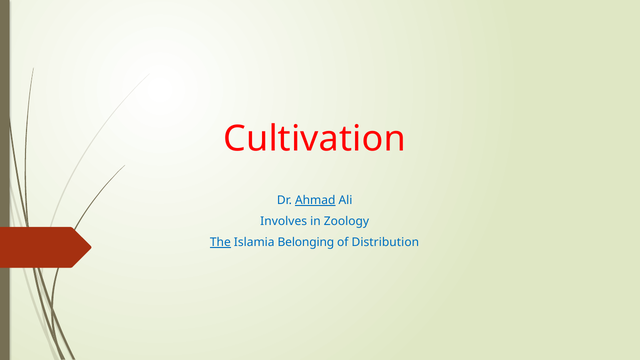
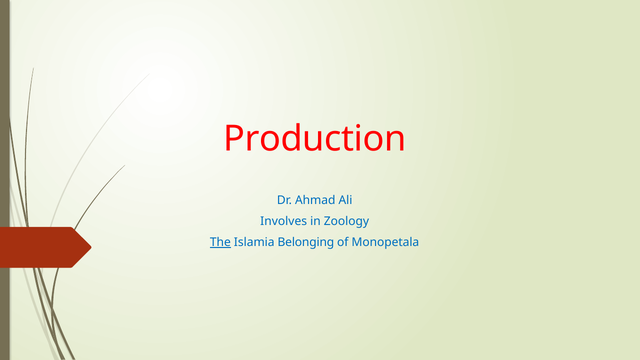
Cultivation: Cultivation -> Production (315, 139)
Ahmad underline: present -> none (315, 200)
Distribution: Distribution -> Monopetala (385, 242)
